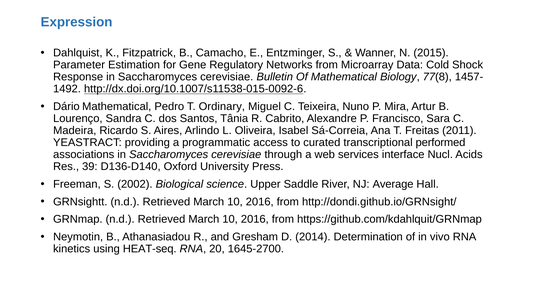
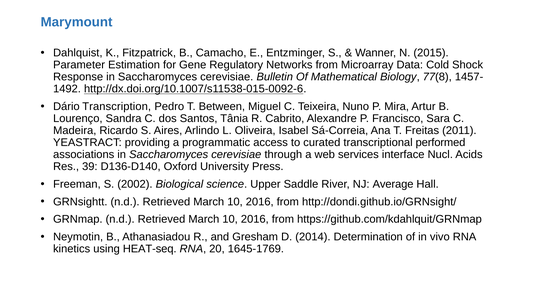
Expression: Expression -> Marymount (77, 22)
Dário Mathematical: Mathematical -> Transcription (117, 106)
Ordinary: Ordinary -> Between (222, 106)
1645-2700: 1645-2700 -> 1645-1769 (256, 249)
